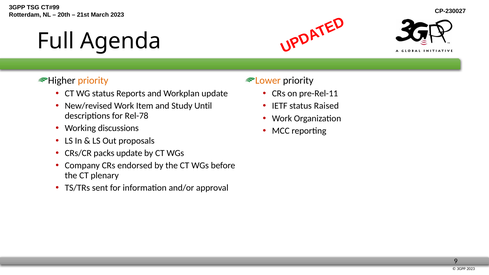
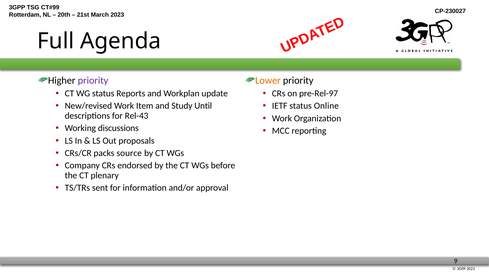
priority colour: orange -> purple (93, 80)
pre-Rel-11: pre-Rel-11 -> pre-Rel-97 (319, 93)
Raised: Raised -> Online (326, 106)
Rel-78: Rel-78 -> Rel-43 (137, 116)
packs update: update -> source (129, 153)
